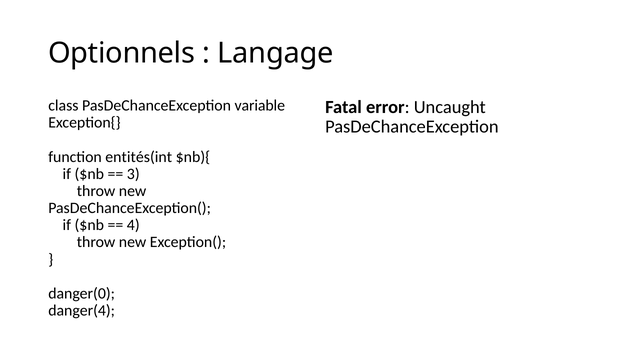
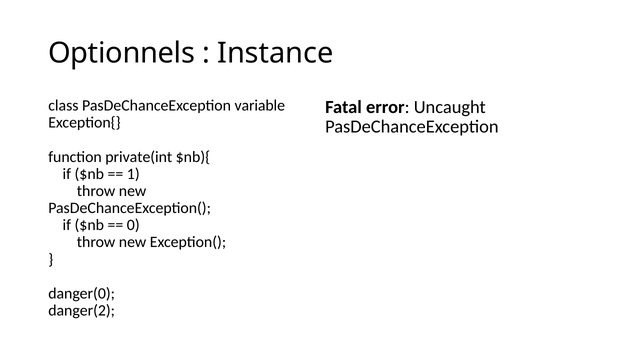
Langage: Langage -> Instance (275, 53)
entités(int: entités(int -> private(int (139, 157)
3: 3 -> 1 (133, 174)
4: 4 -> 0 (133, 225)
danger(4: danger(4 -> danger(2 (82, 311)
